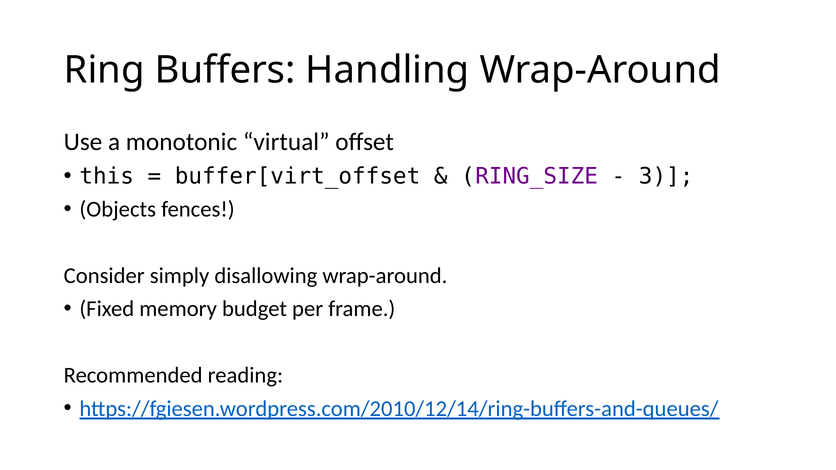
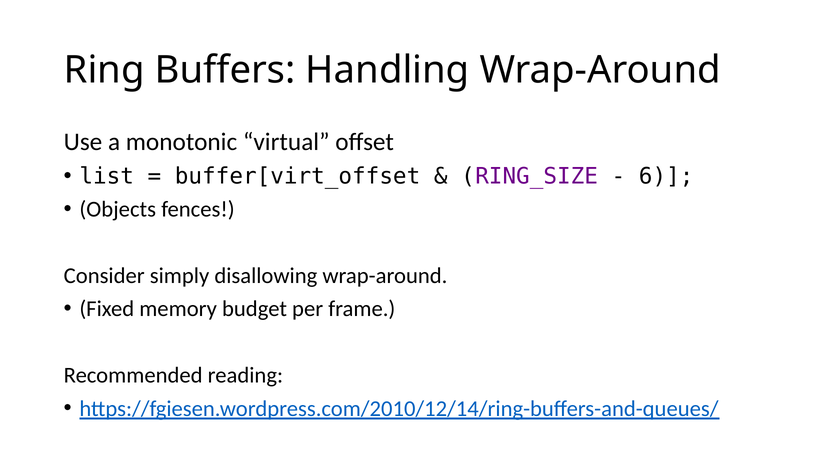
this: this -> list (107, 176)
3: 3 -> 6 (666, 176)
